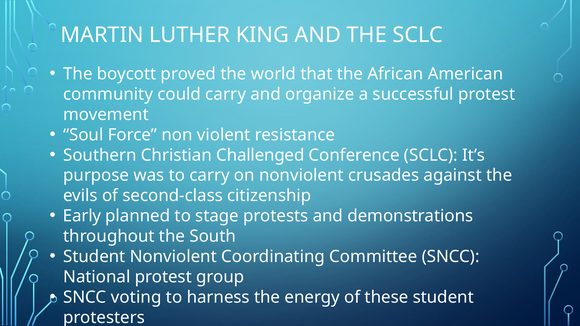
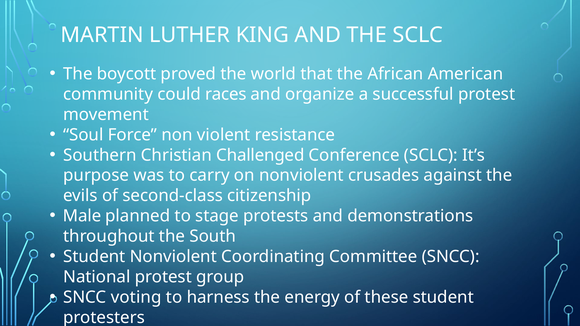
could carry: carry -> races (226, 94)
Early: Early -> Male (82, 216)
